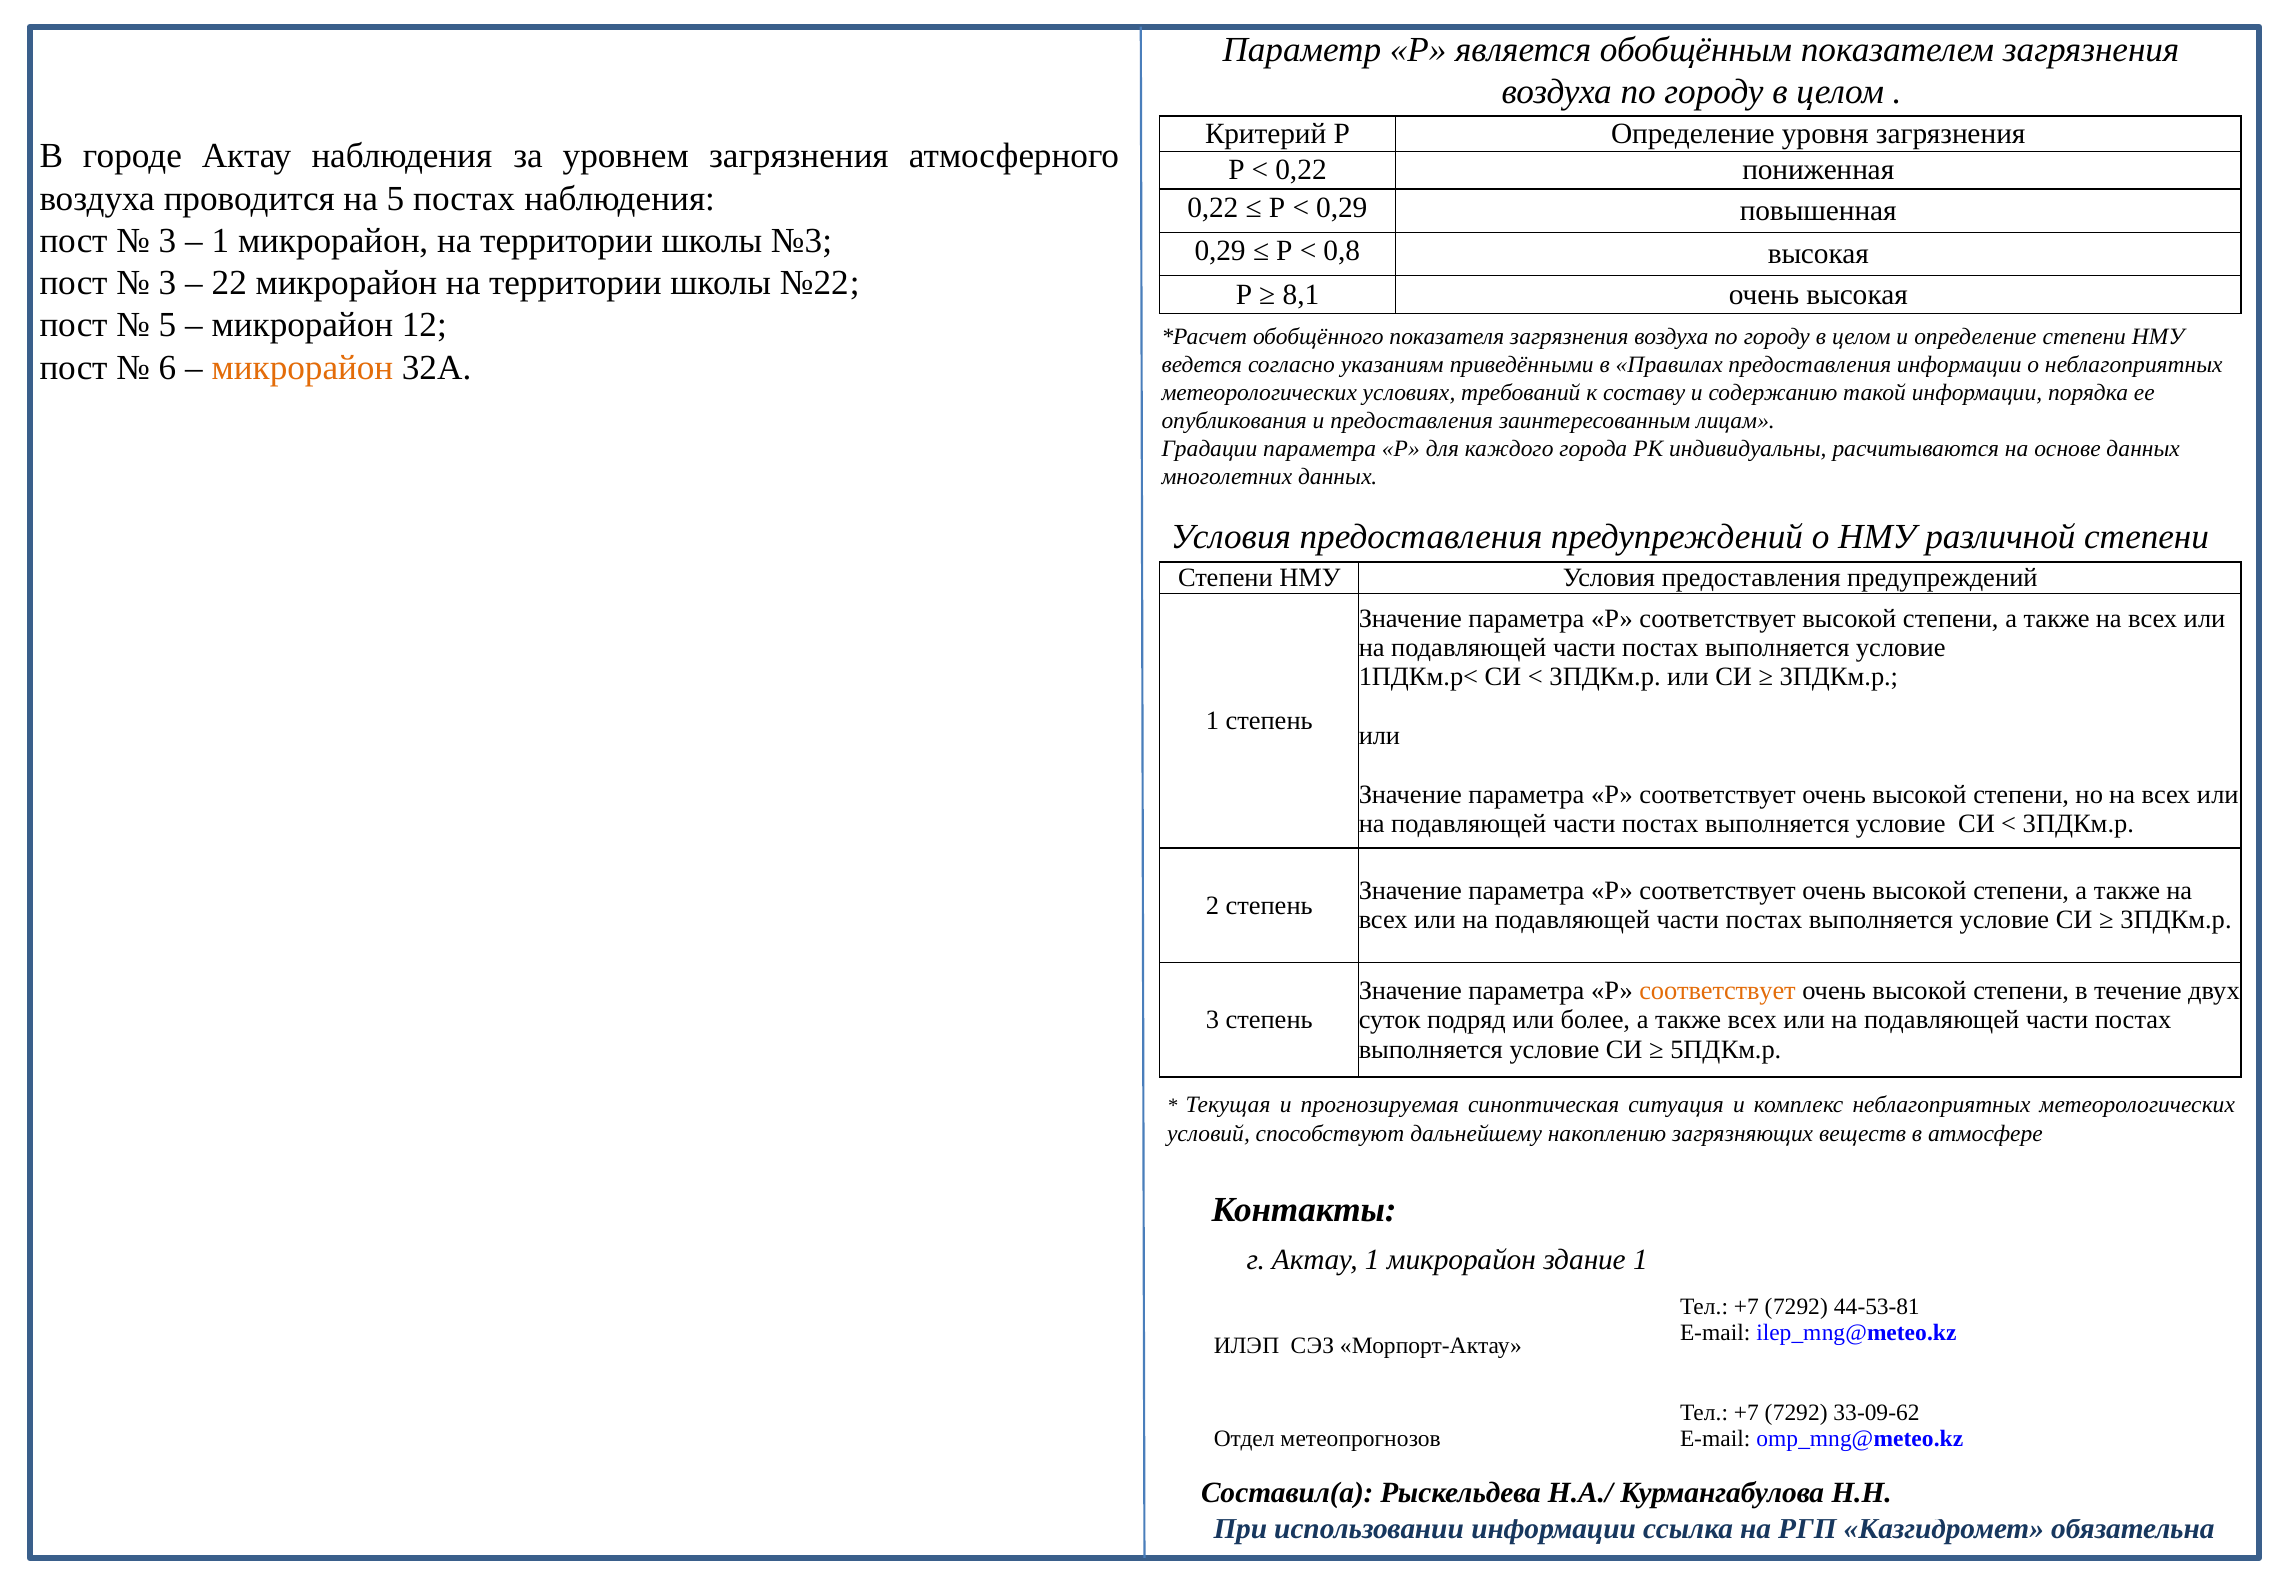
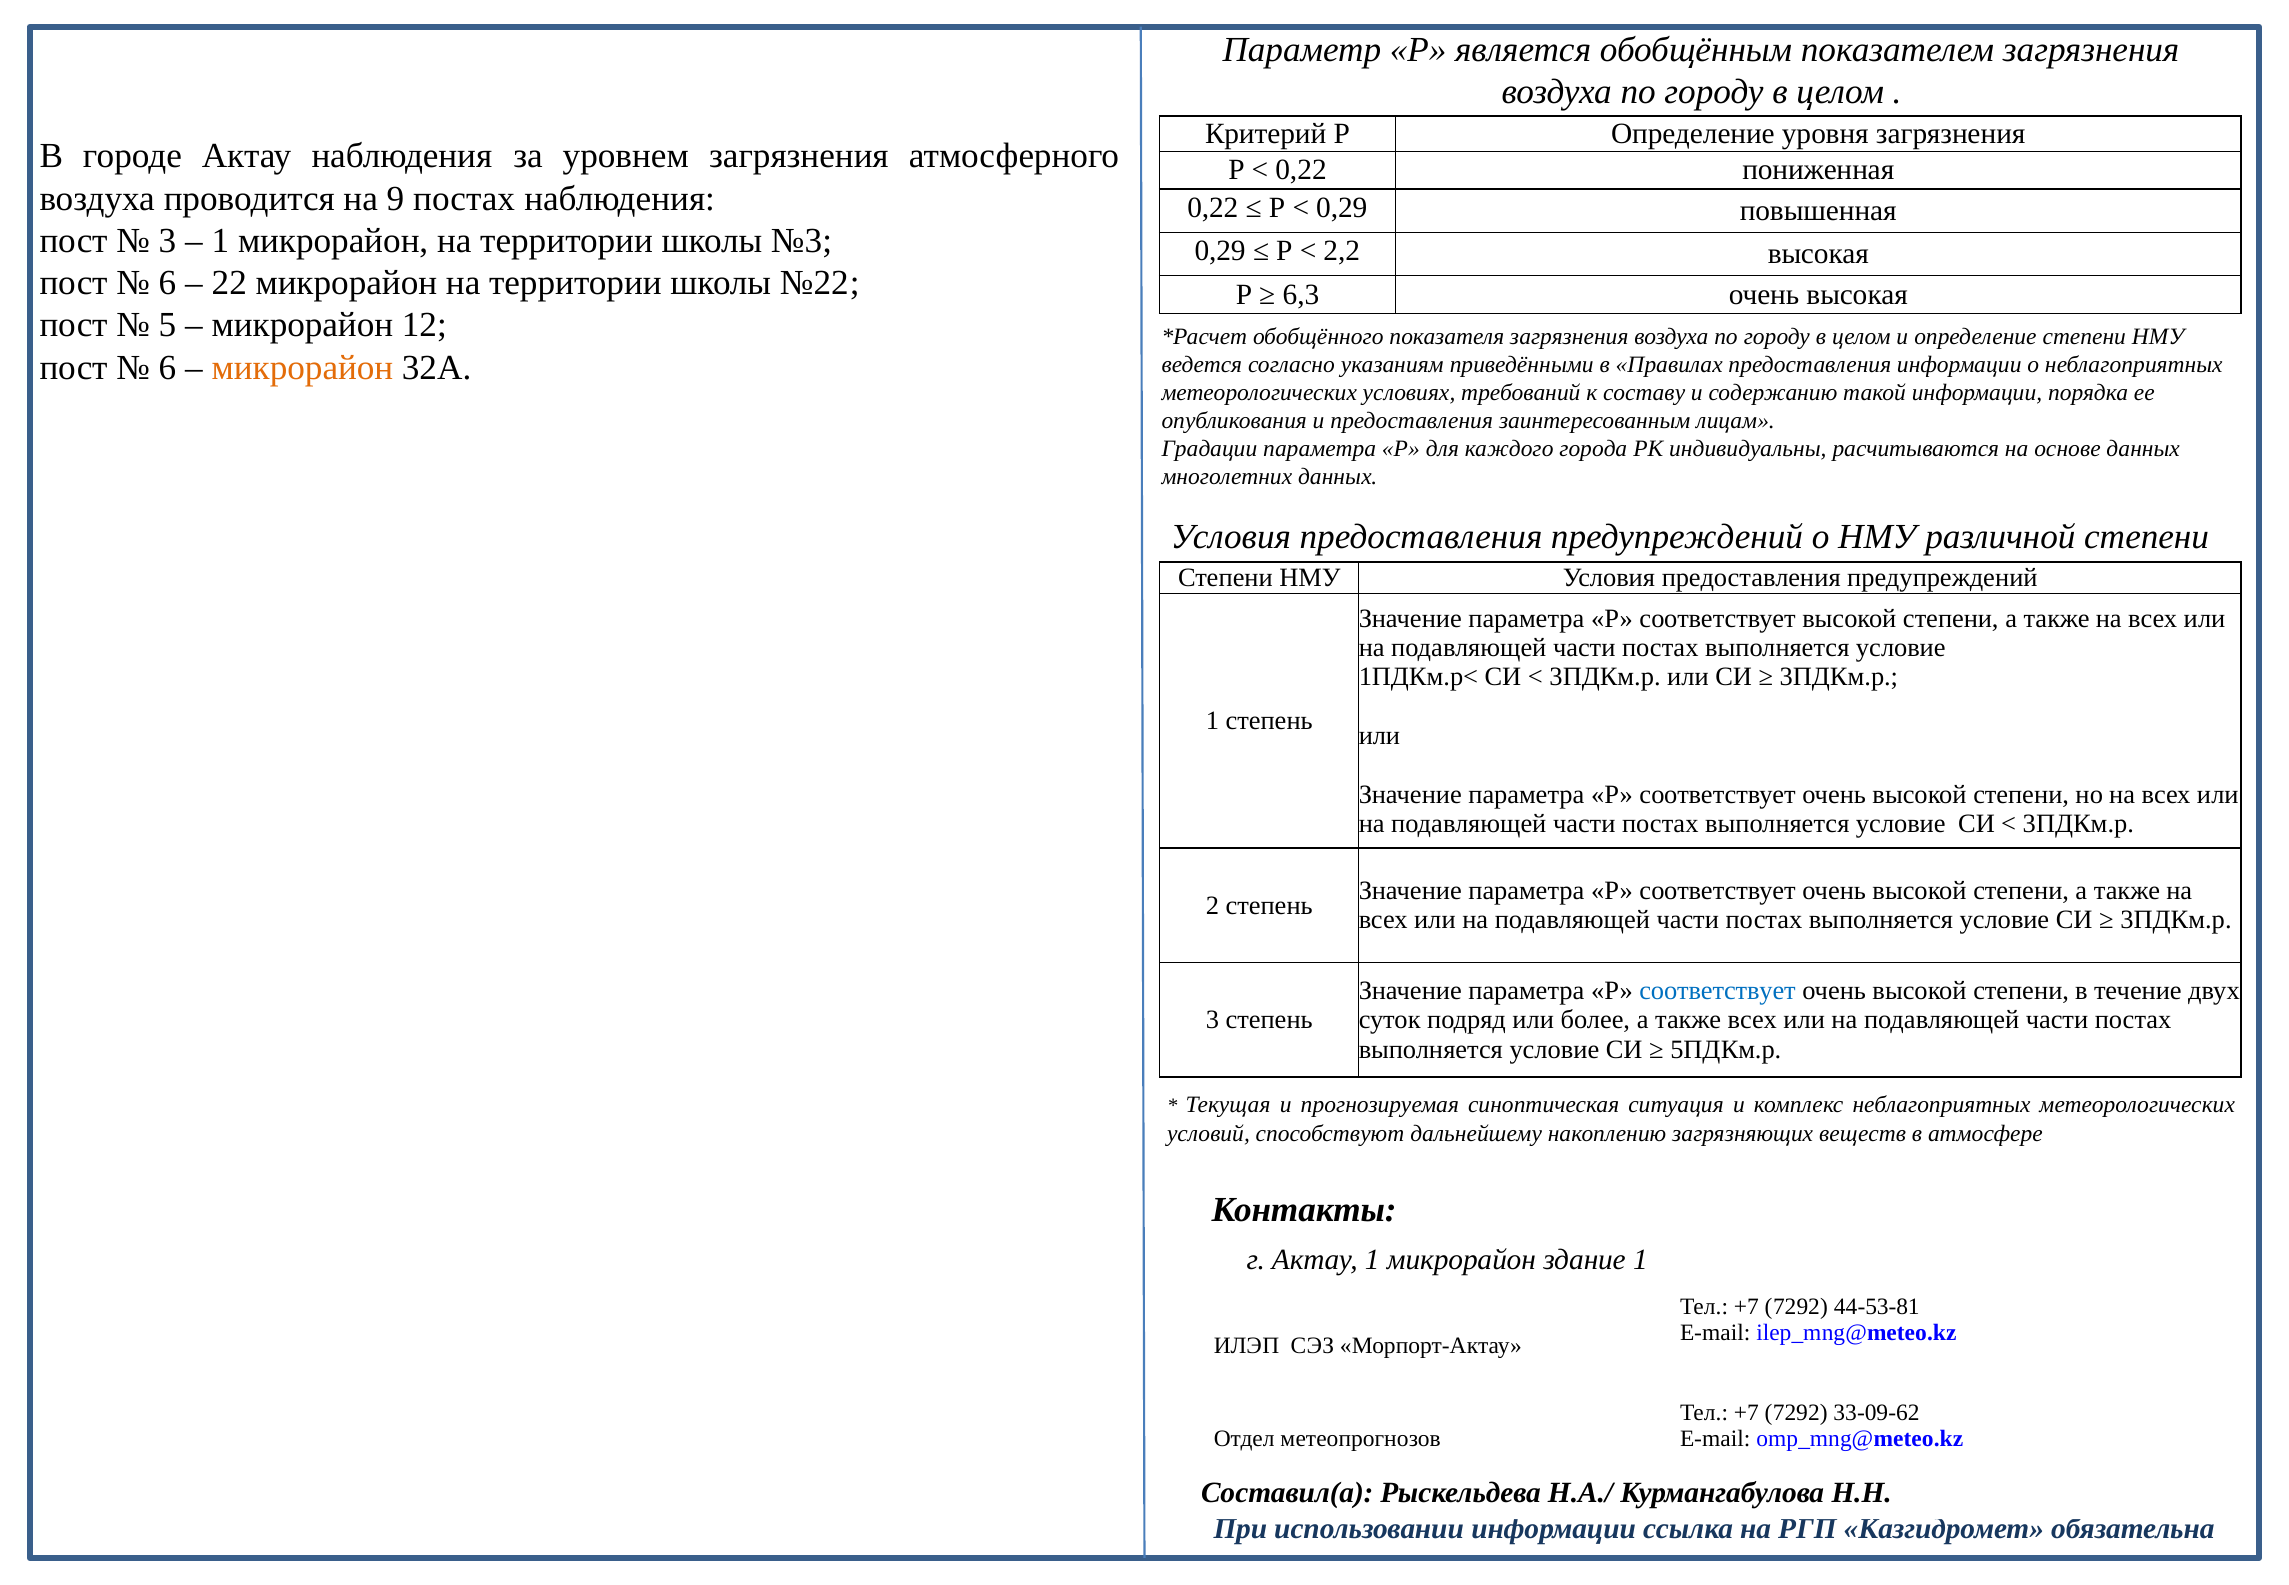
на 5: 5 -> 9 (396, 199)
0,8: 0,8 -> 2,2 (1342, 251)
3: 3 -> 6 (167, 283)
8,1: 8,1 -> 6,3 (1301, 294)
соответствует colour: orange -> blue (1718, 991)
